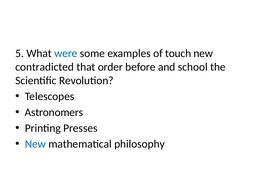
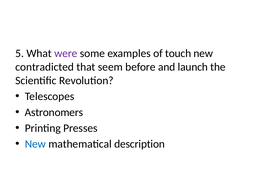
were colour: blue -> purple (66, 53)
order: order -> seem (110, 67)
school: school -> launch (193, 67)
philosophy: philosophy -> description (140, 144)
